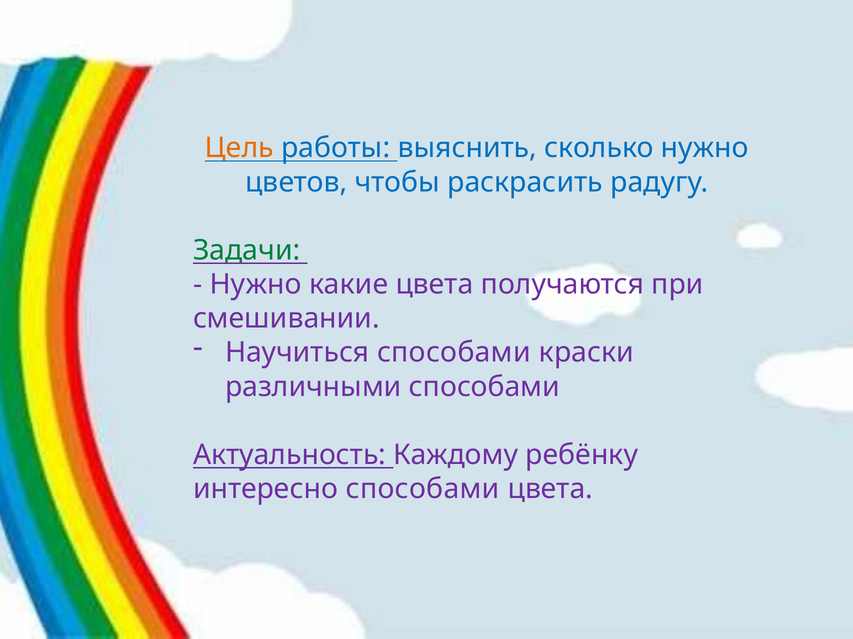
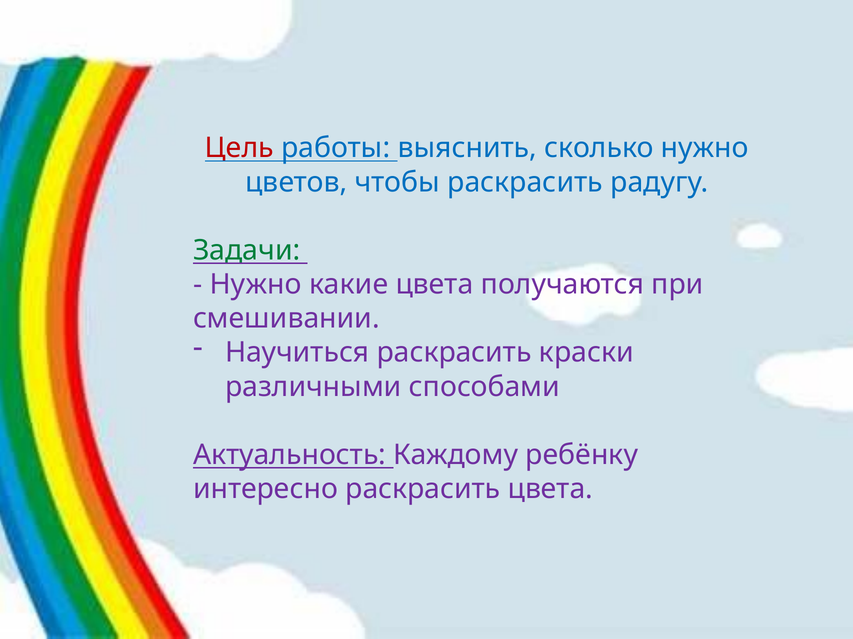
Цель colour: orange -> red (239, 148)
Научиться способами: способами -> раскрасить (454, 353)
интересно способами: способами -> раскрасить (423, 489)
